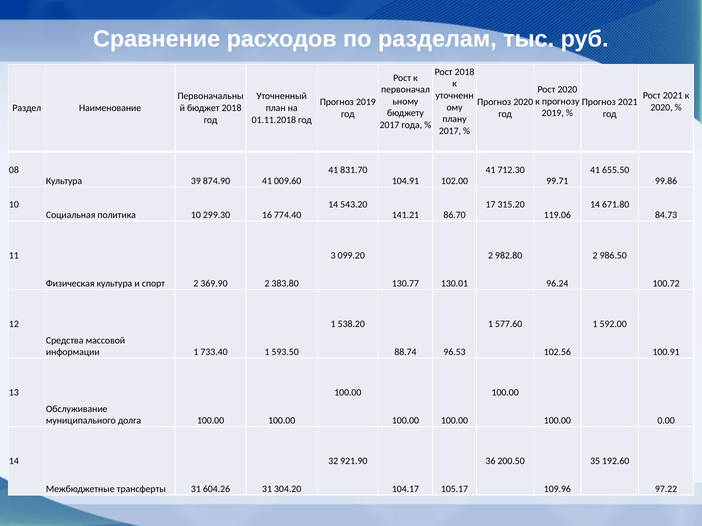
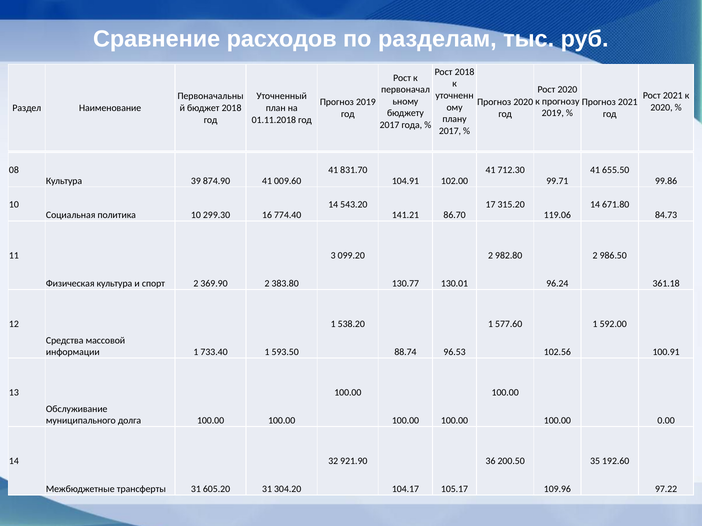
100.72: 100.72 -> 361.18 (666, 284)
604.26: 604.26 -> 605.20 (217, 490)
